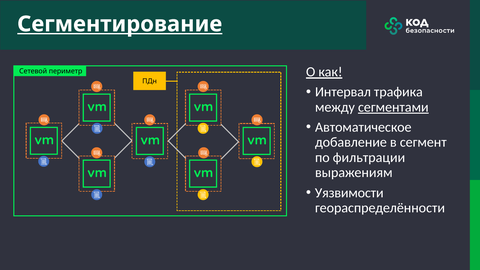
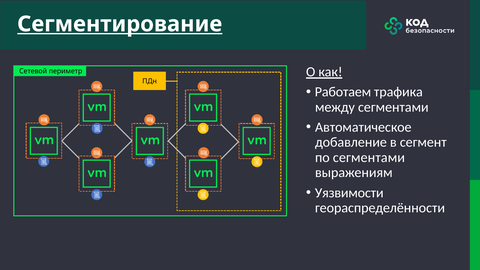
Интервал: Интервал -> Работаем (343, 92)
сегментами underline: present -> none (393, 107)
по фильтрации: фильтрации -> сегментами (369, 157)
